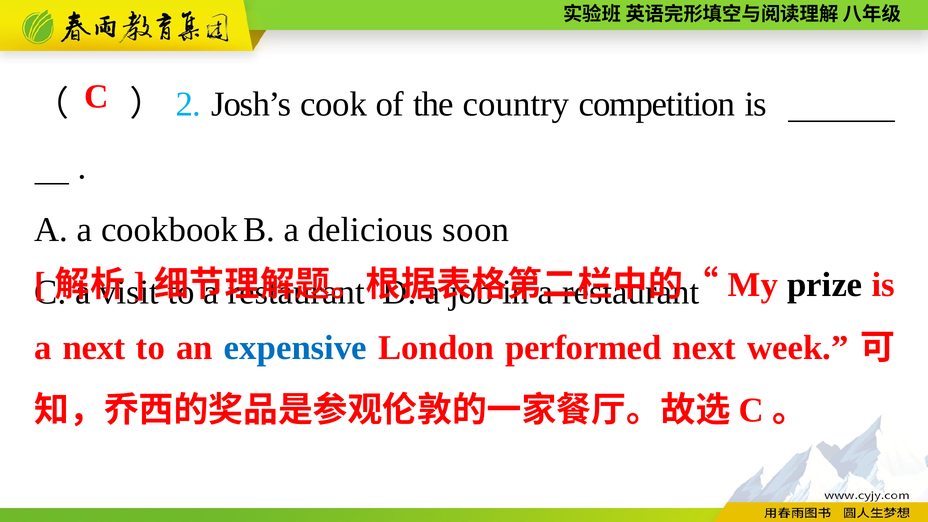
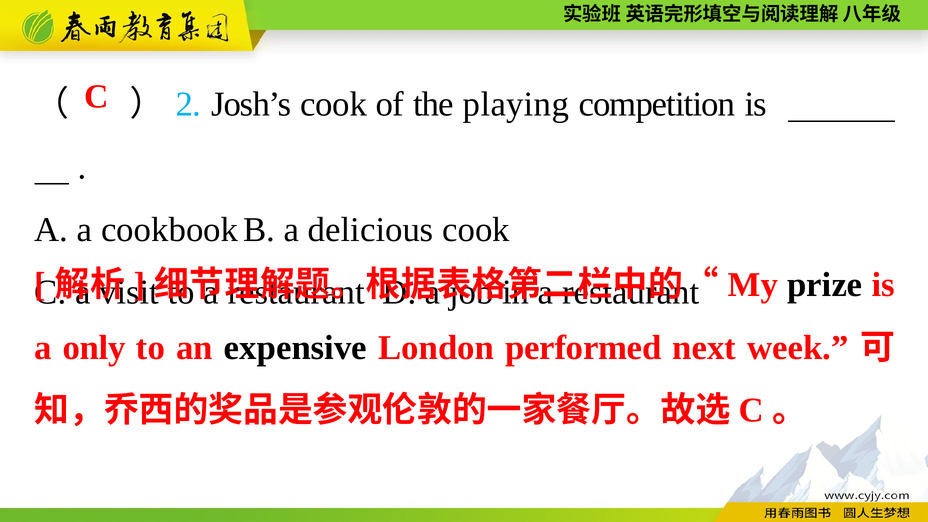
country: country -> playing (516, 104)
delicious soon: soon -> cook (476, 230)
a next: next -> only (94, 348)
expensive colour: blue -> black (295, 348)
